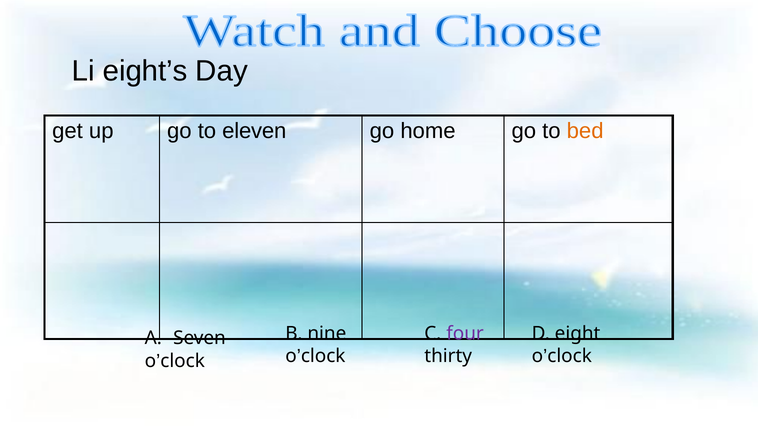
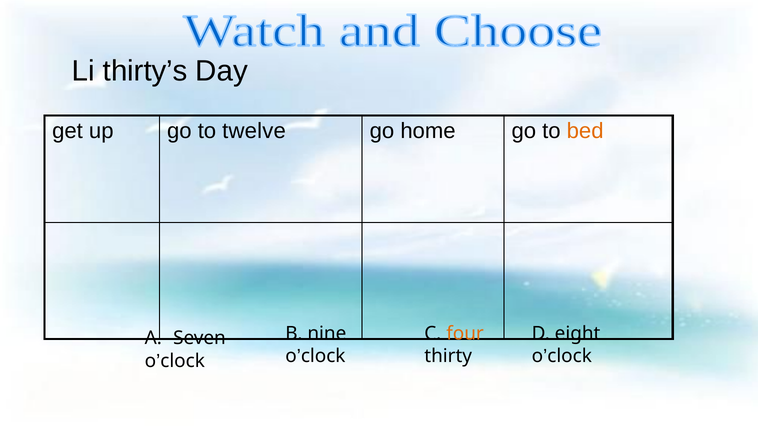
eight’s: eight’s -> thirty’s (145, 71)
eleven: eleven -> twelve (254, 131)
four colour: purple -> orange (465, 334)
